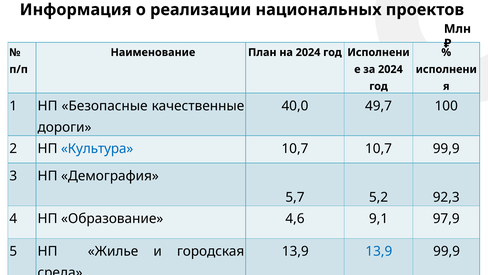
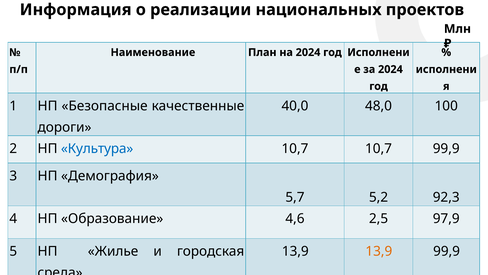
49,7: 49,7 -> 48,0 (379, 106)
9,1: 9,1 -> 2,5 (379, 218)
13,9 colour: blue -> orange (379, 251)
